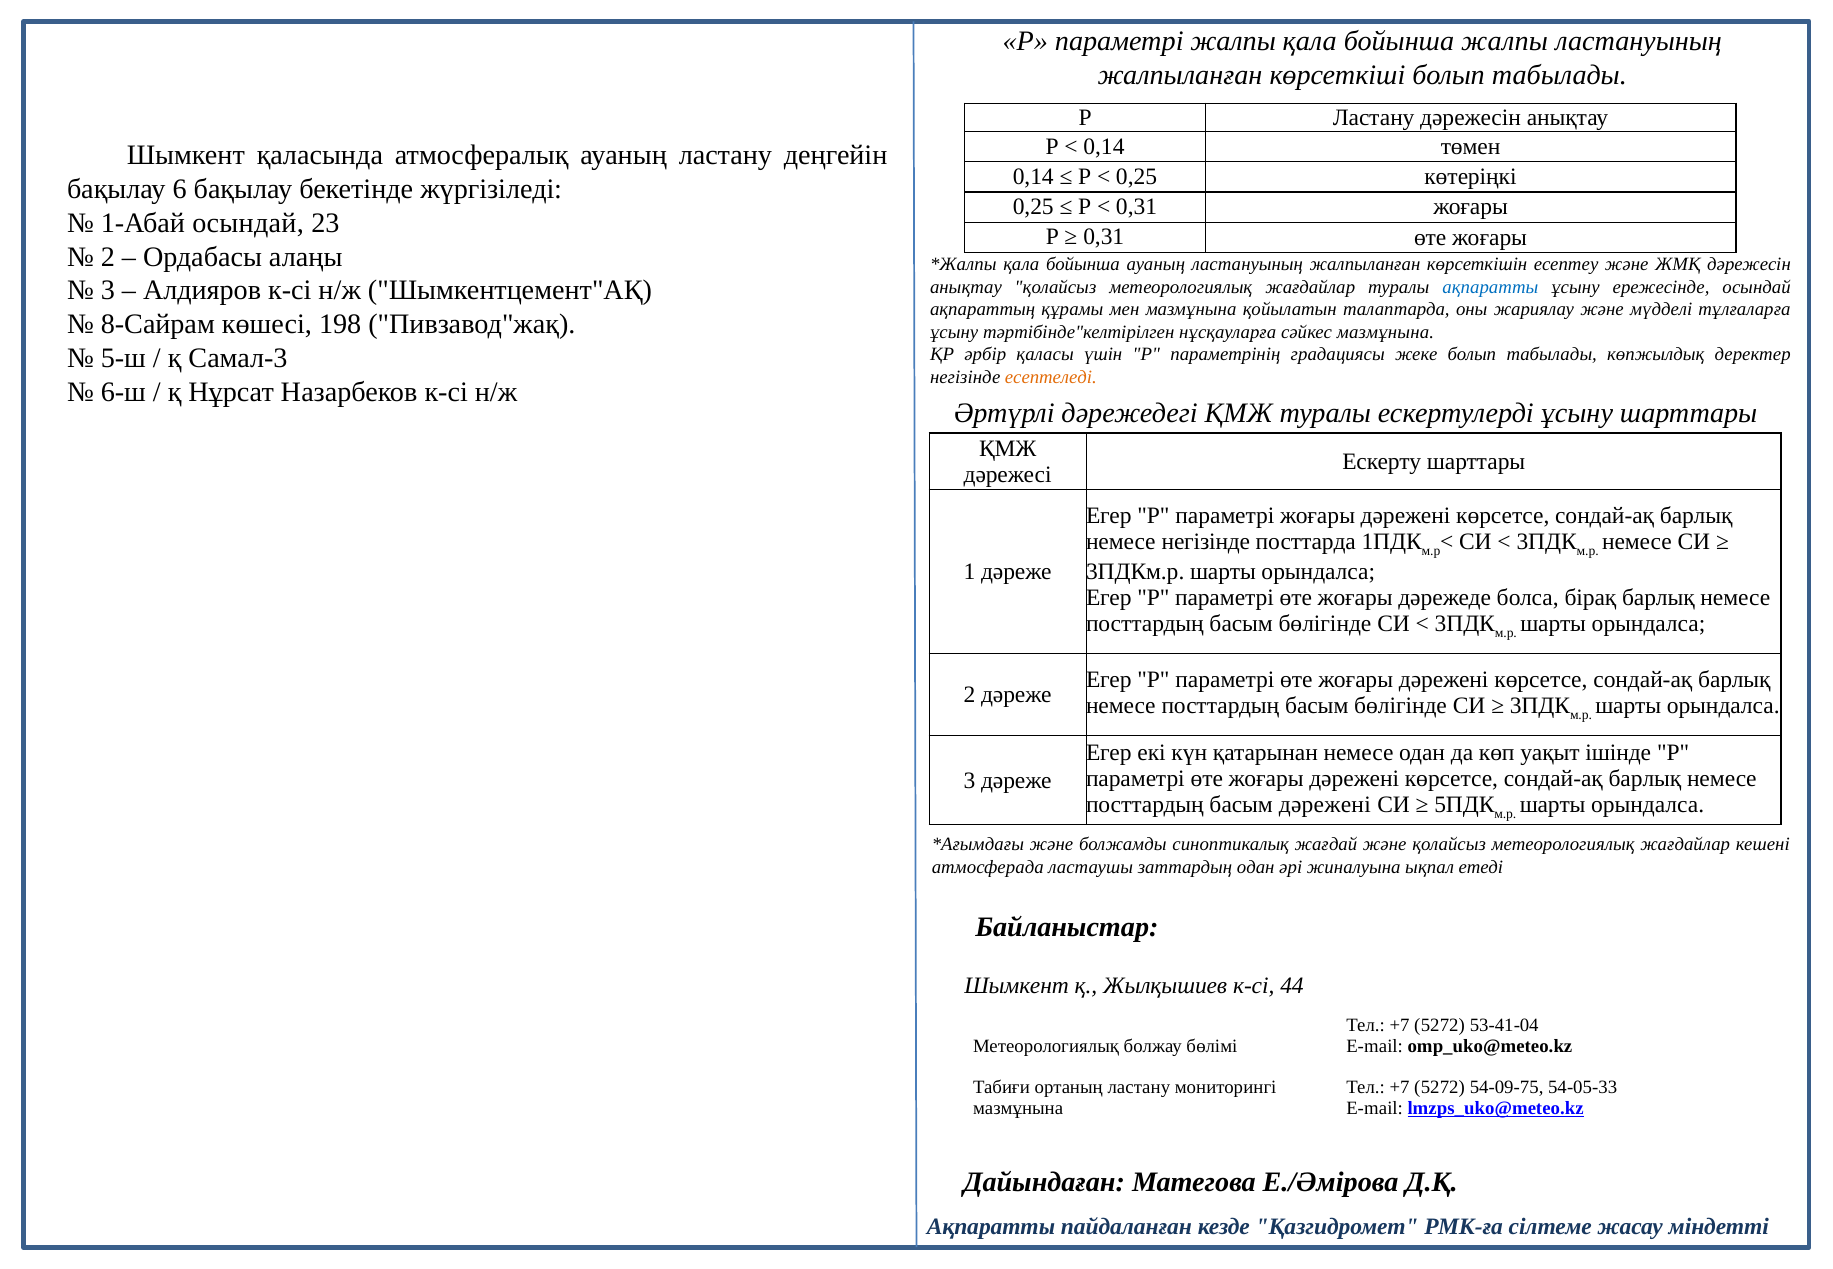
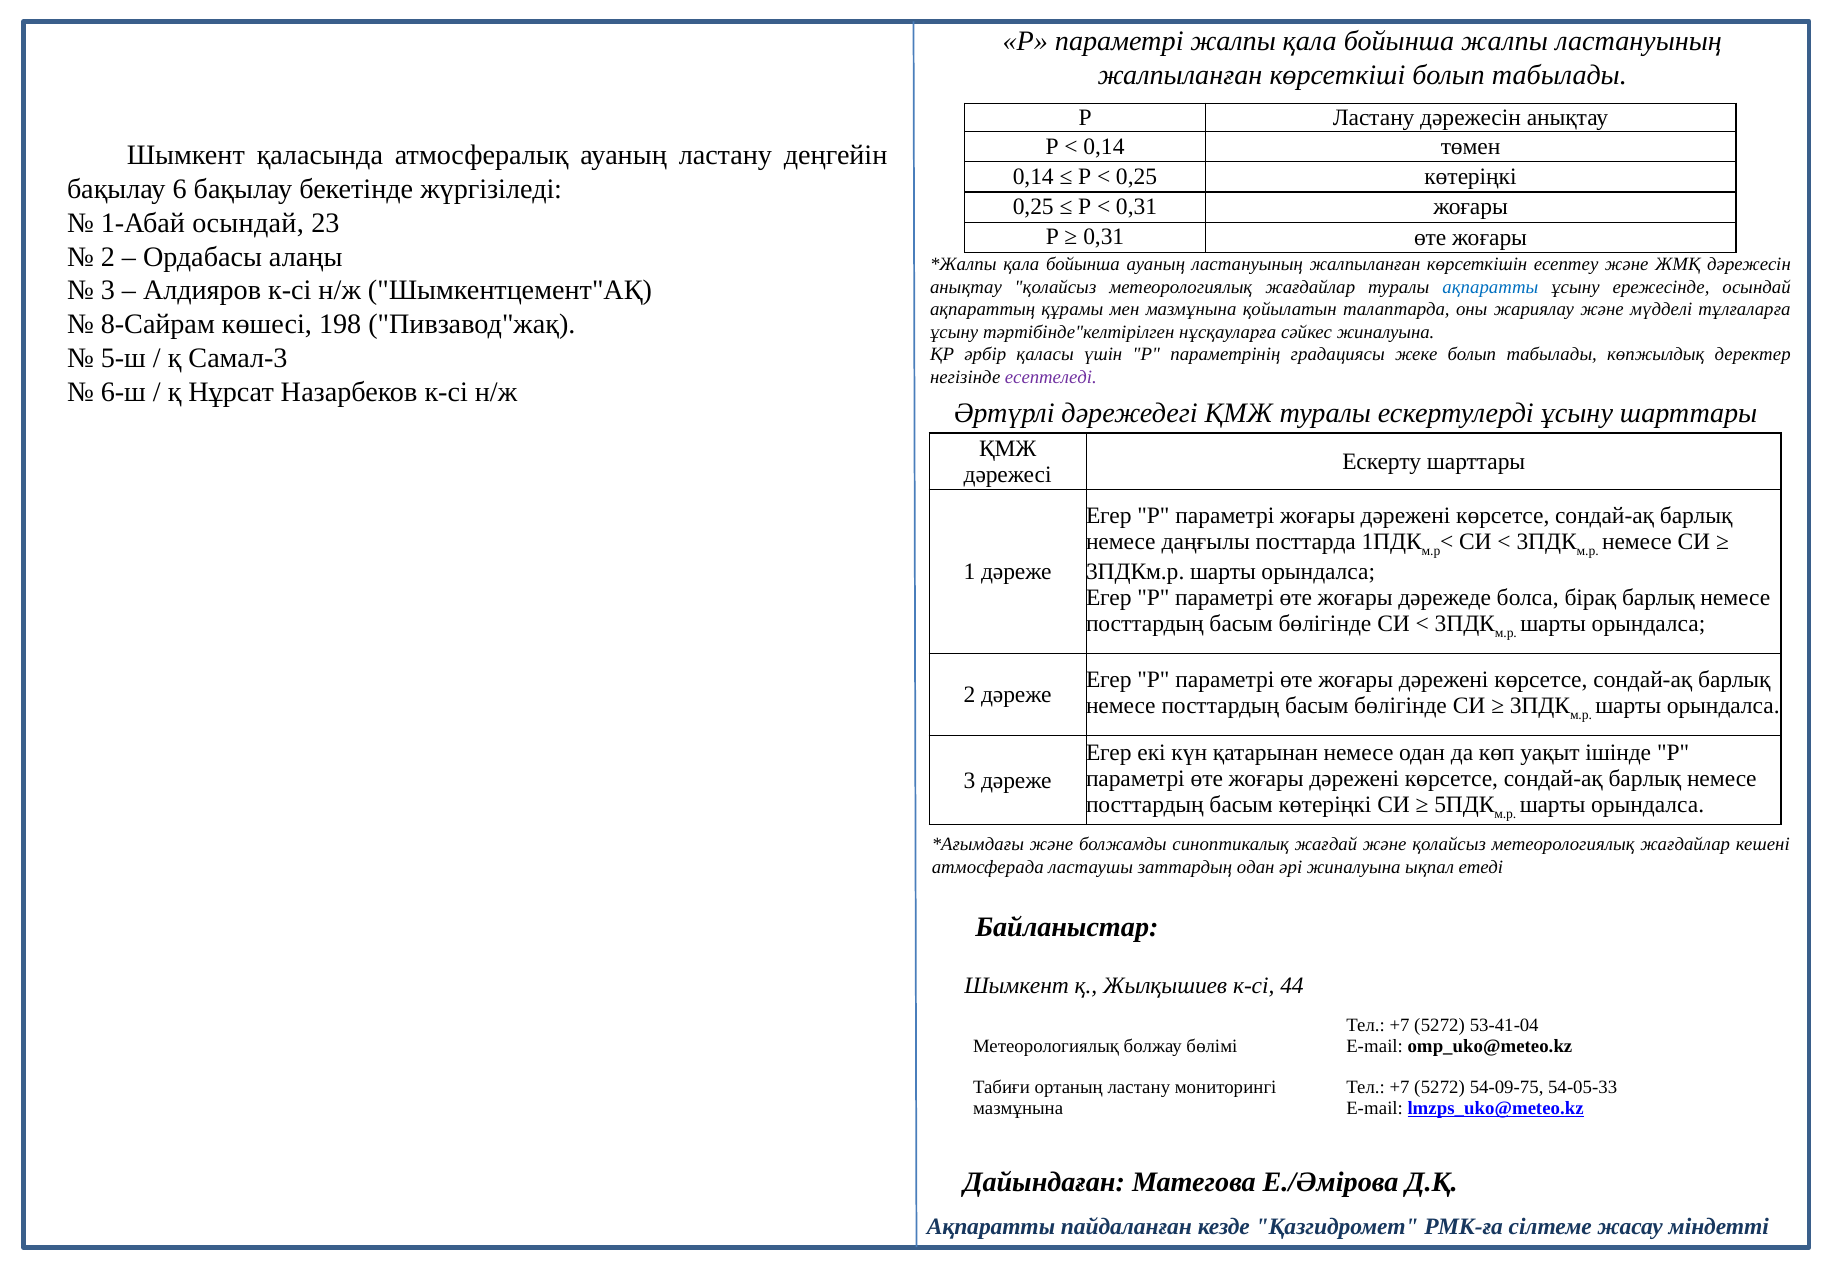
сәйкес мазмұнына: мазмұнына -> жиналуына (1386, 332)
есептеледі colour: orange -> purple (1051, 377)
немесе негізінде: негізінде -> даңғылы (1206, 542)
басым дәрежені: дәрежені -> көтеріңкі (1325, 804)
